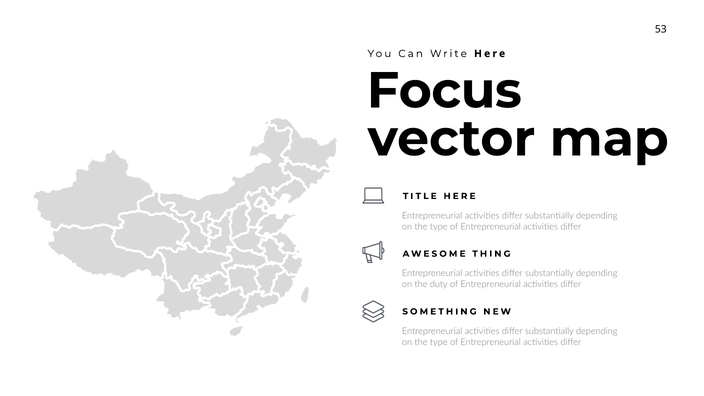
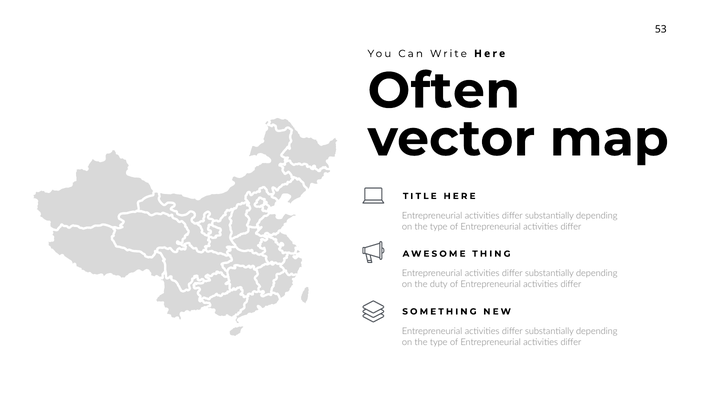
Focus: Focus -> Often (444, 91)
